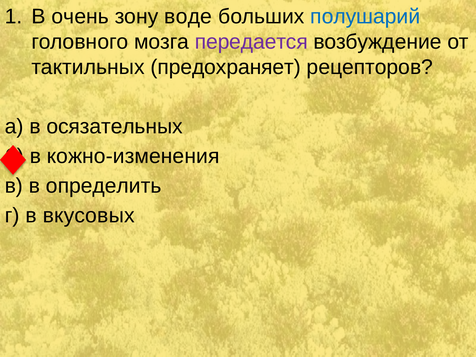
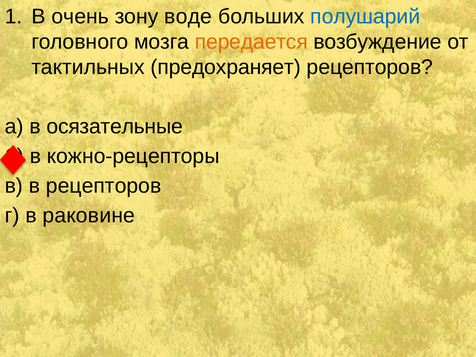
передается colour: purple -> orange (251, 42)
осязательных: осязательных -> осязательные (115, 127)
кожно-изменения: кожно-изменения -> кожно-рецепторы (133, 156)
в определить: определить -> рецепторов (104, 186)
вкусовых: вкусовых -> раковине (89, 215)
